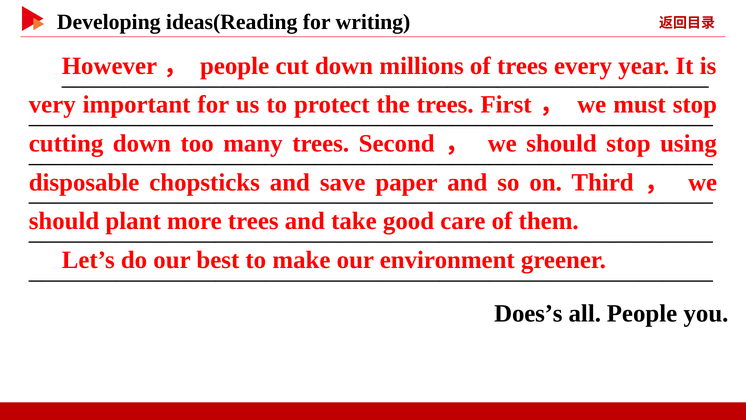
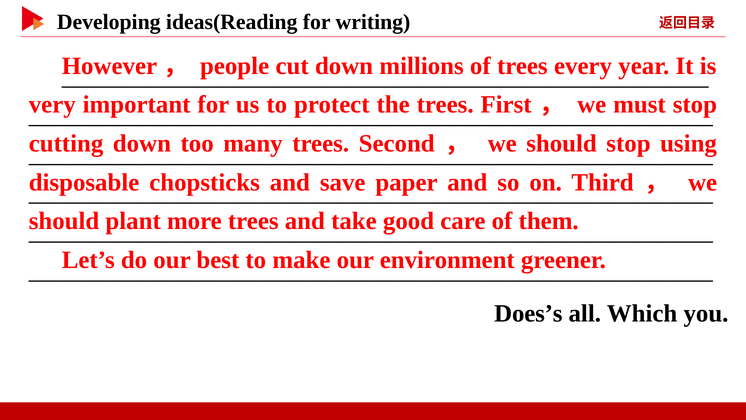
all People: People -> Which (642, 313)
